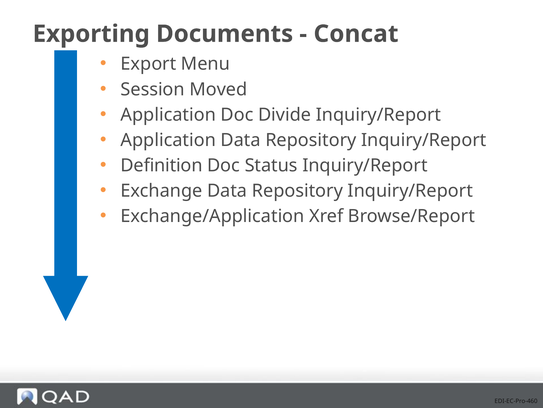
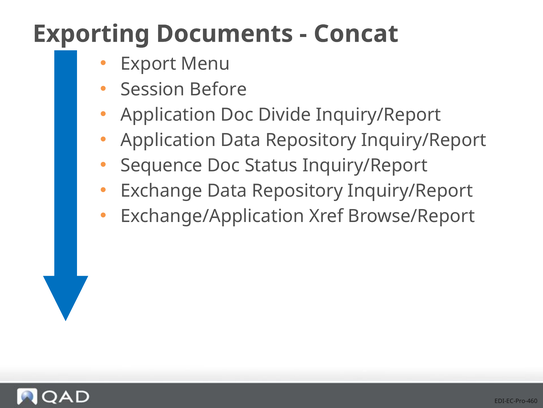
Moved: Moved -> Before (218, 89)
Definition: Definition -> Sequence (162, 165)
